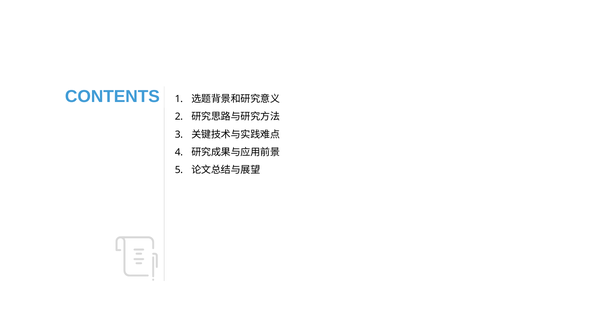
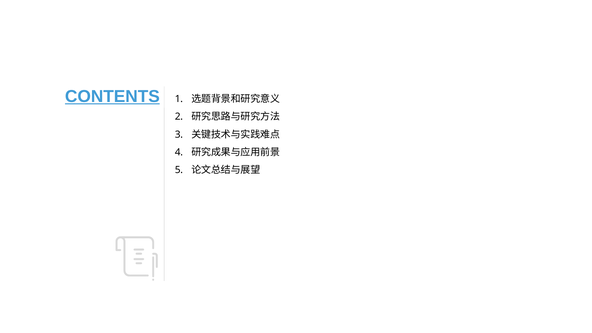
CONTENTS underline: none -> present (112, 96)
